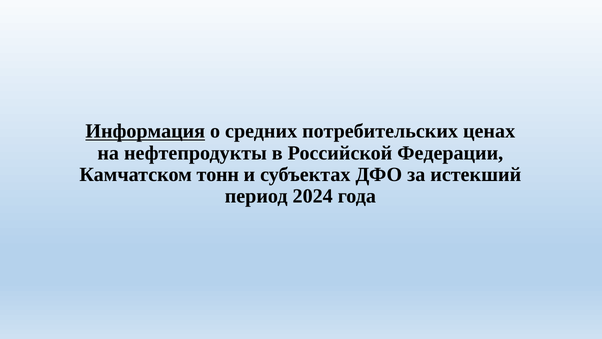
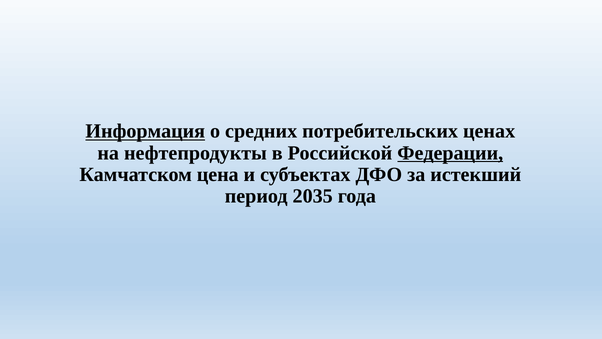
Федерации underline: none -> present (450, 153)
тонн: тонн -> цена (218, 174)
2024: 2024 -> 2035 (313, 196)
